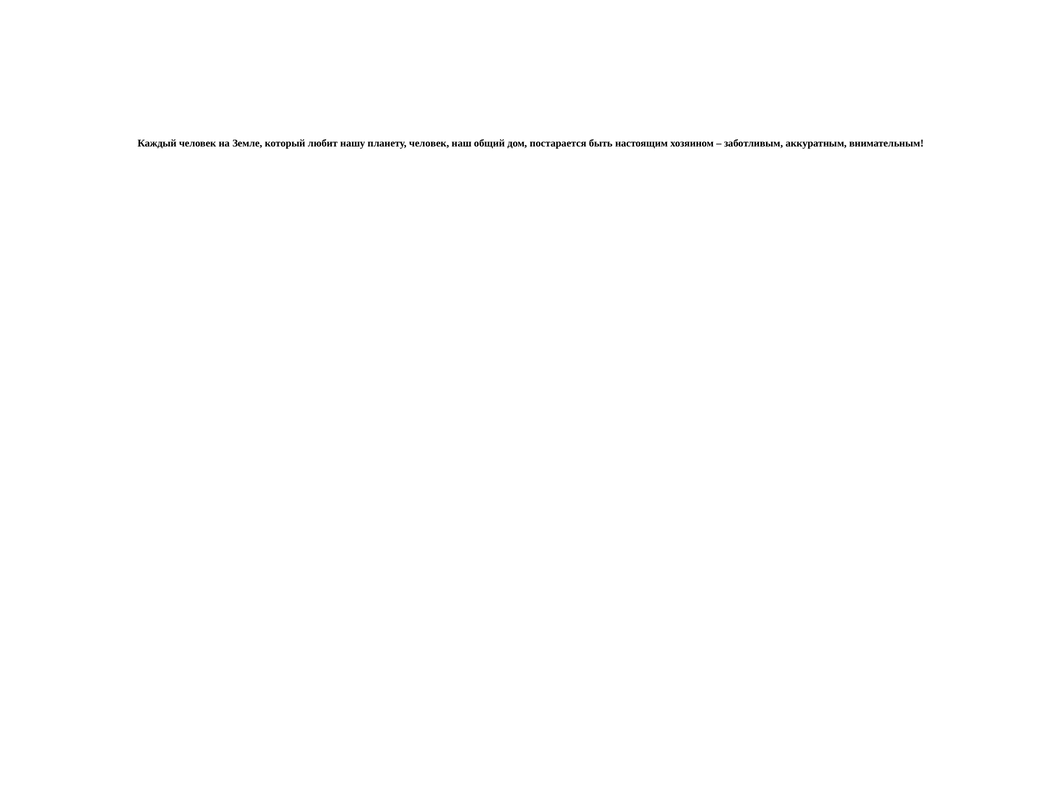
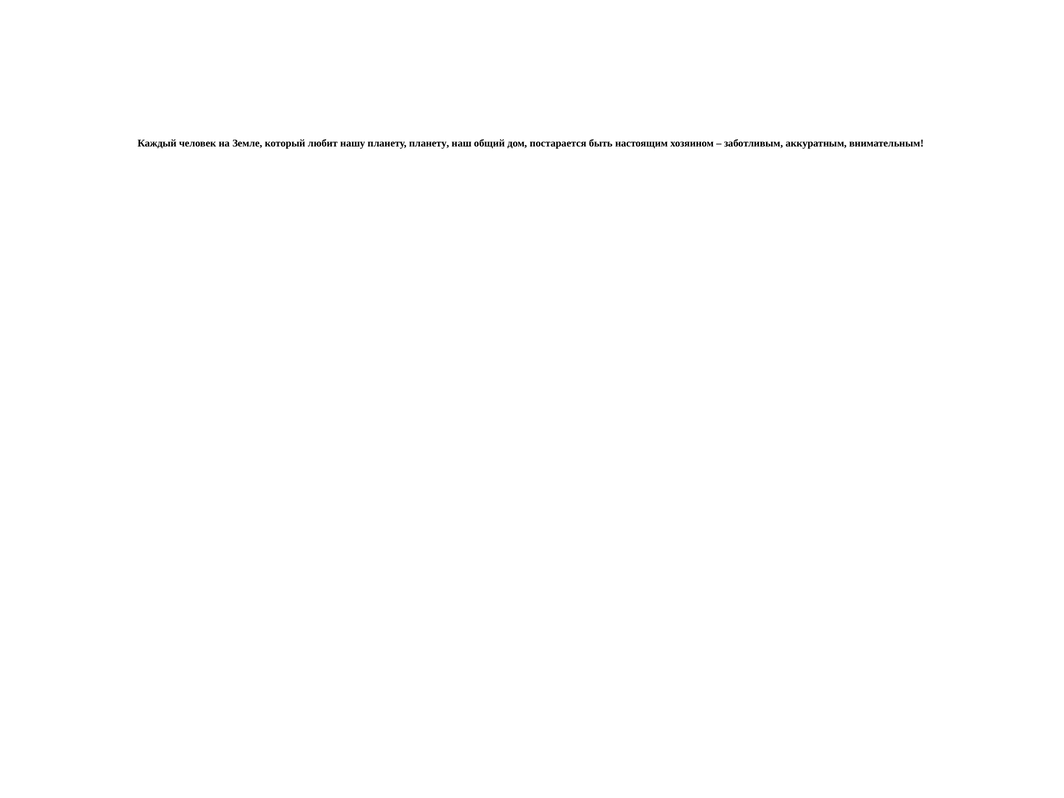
планету человек: человек -> планету (429, 143)
